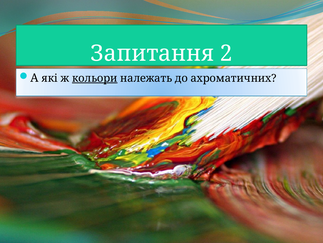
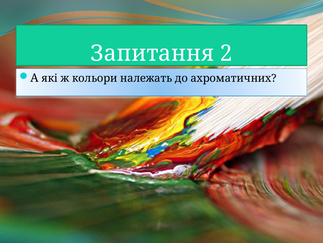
кольори underline: present -> none (95, 78)
